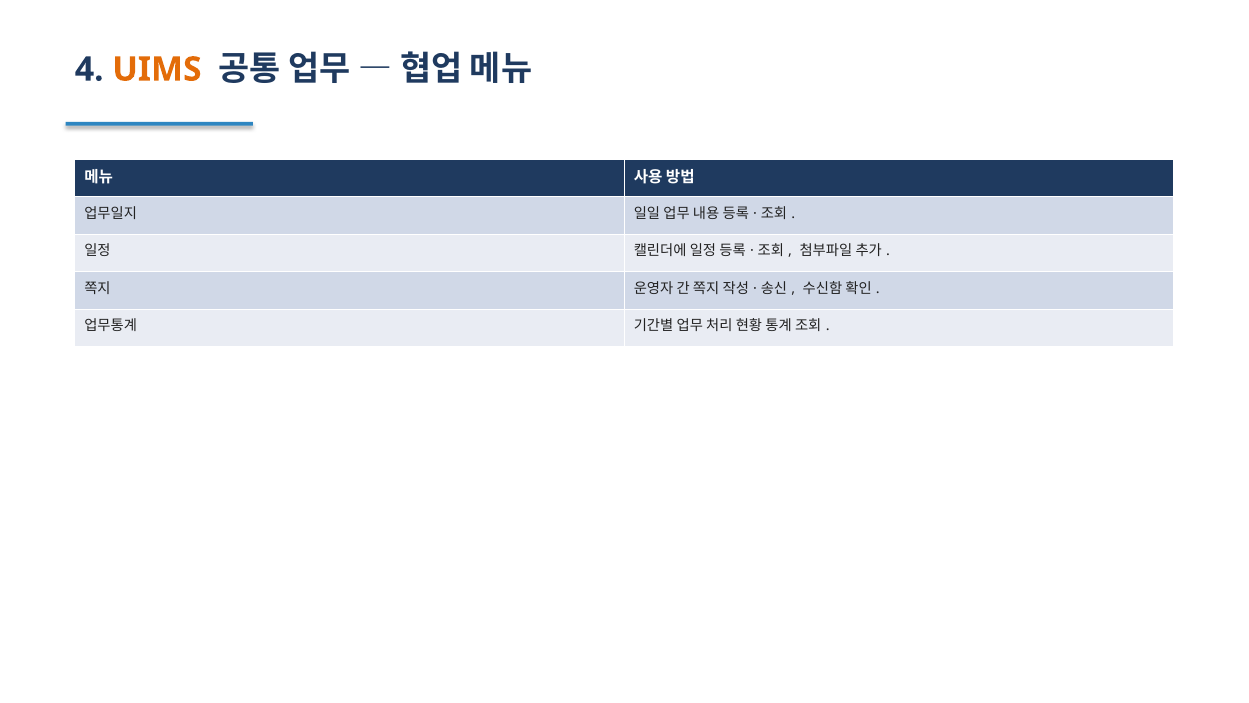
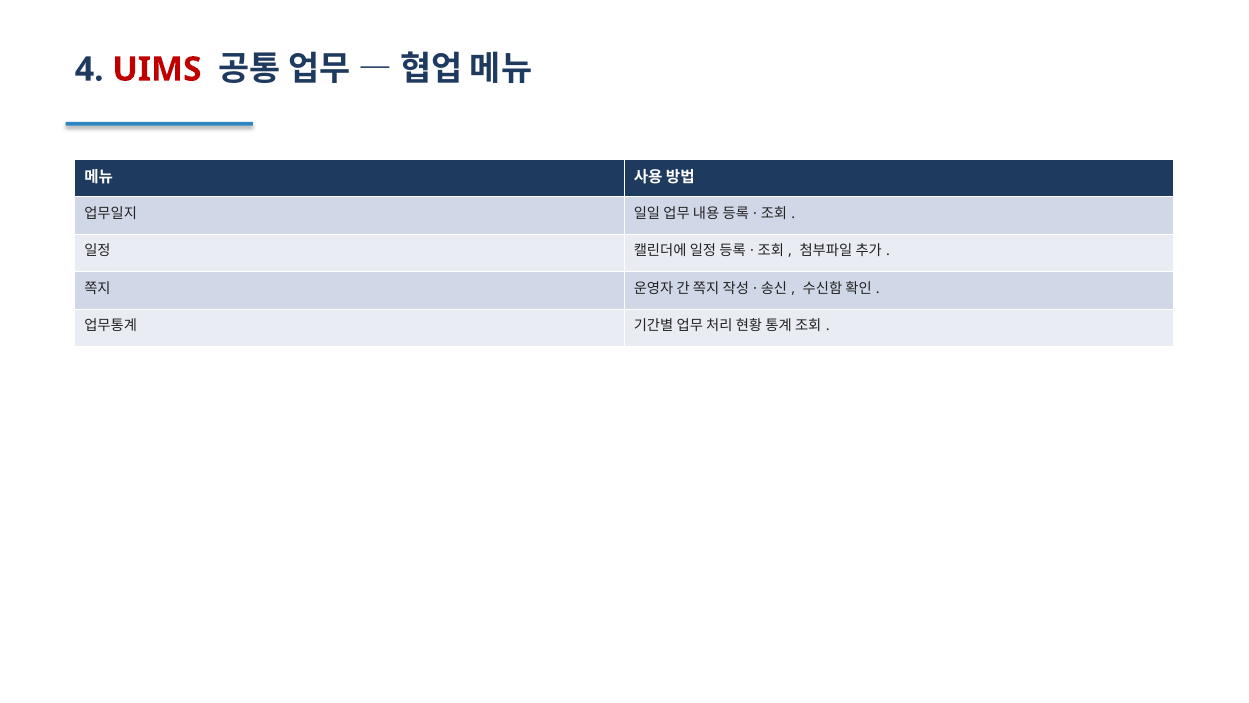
UIMS colour: orange -> red (157, 69)
